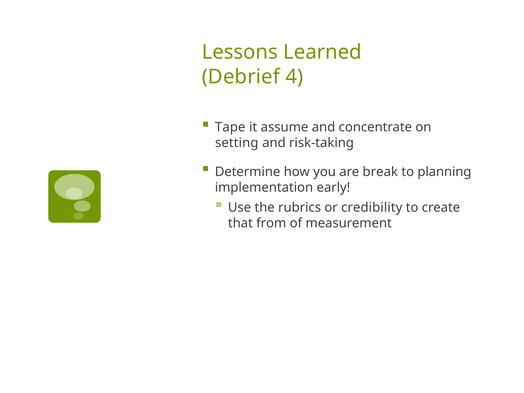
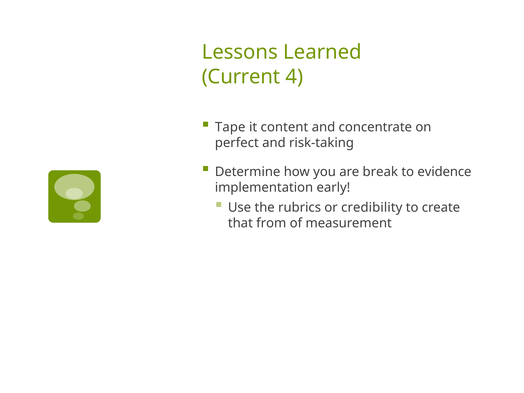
Debrief: Debrief -> Current (241, 77)
assume: assume -> content (284, 127)
setting: setting -> perfect (237, 143)
planning: planning -> evidence (444, 172)
